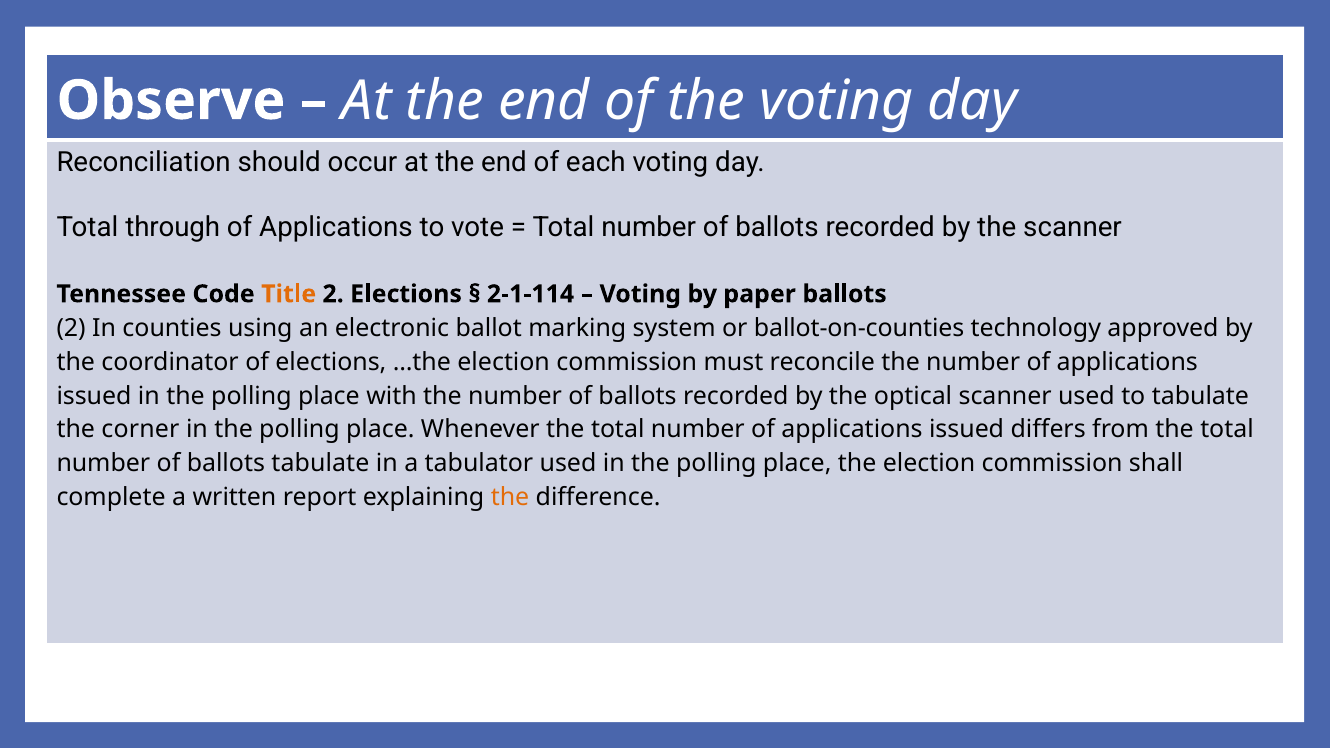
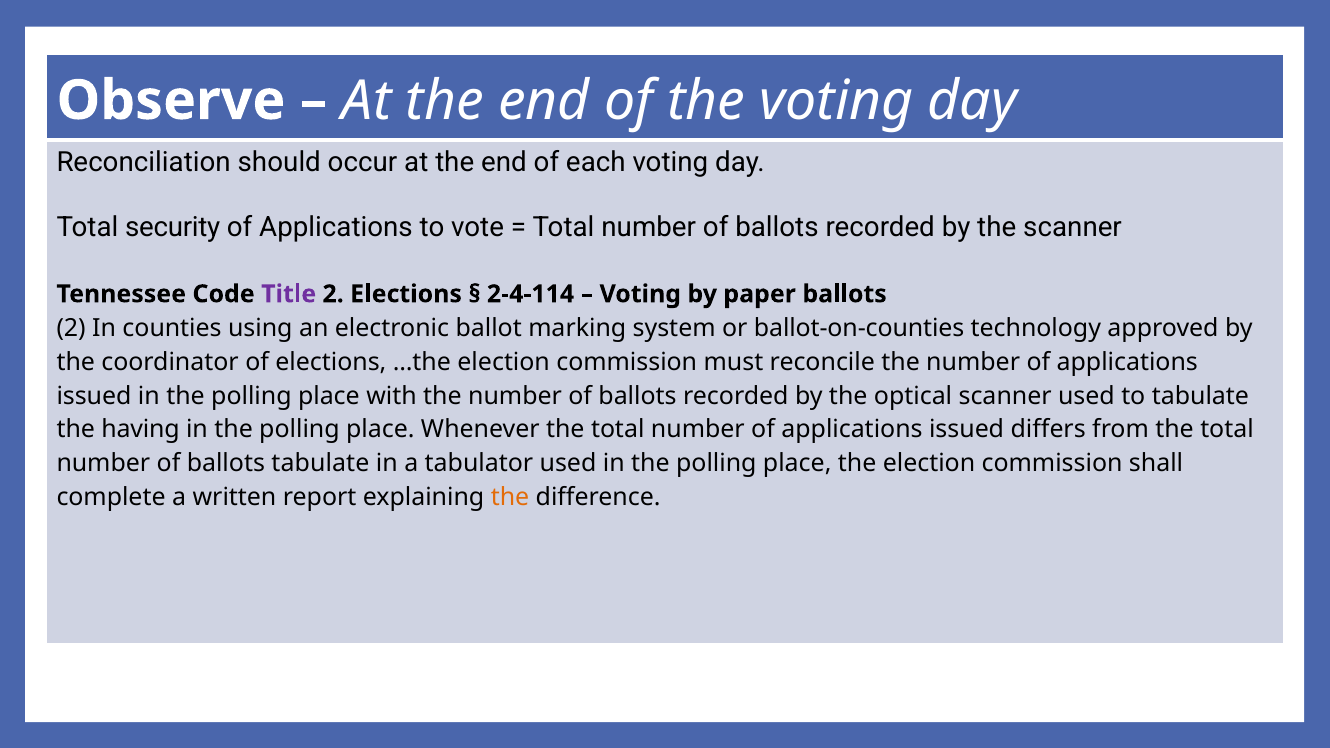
through: through -> security (173, 227)
Title colour: orange -> purple (289, 294)
2-1-114: 2-1-114 -> 2-4-114 (531, 294)
corner: corner -> having (141, 430)
